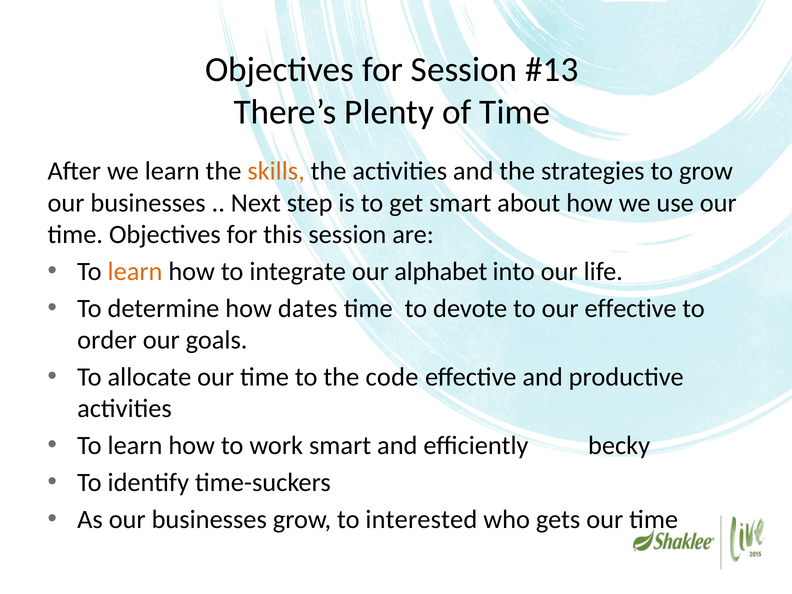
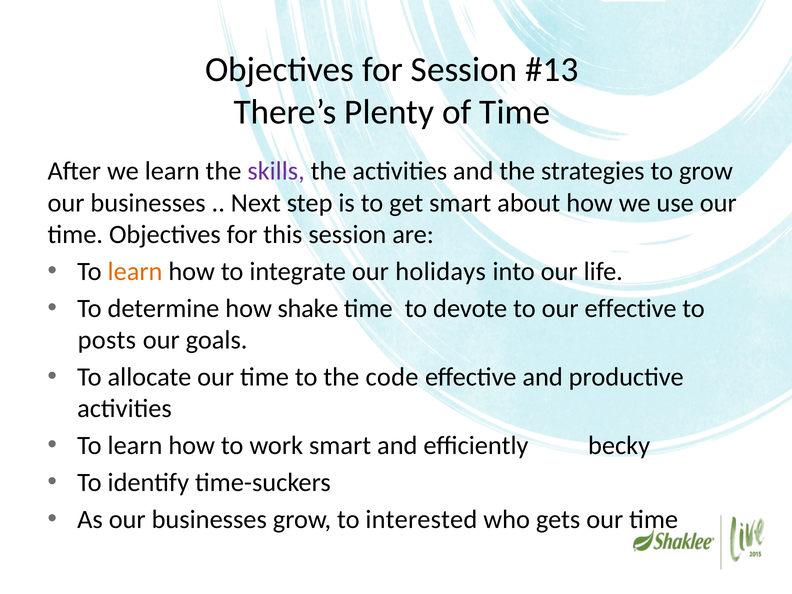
skills colour: orange -> purple (276, 171)
alphabet: alphabet -> holidays (441, 271)
dates: dates -> shake (308, 308)
order: order -> posts (107, 340)
